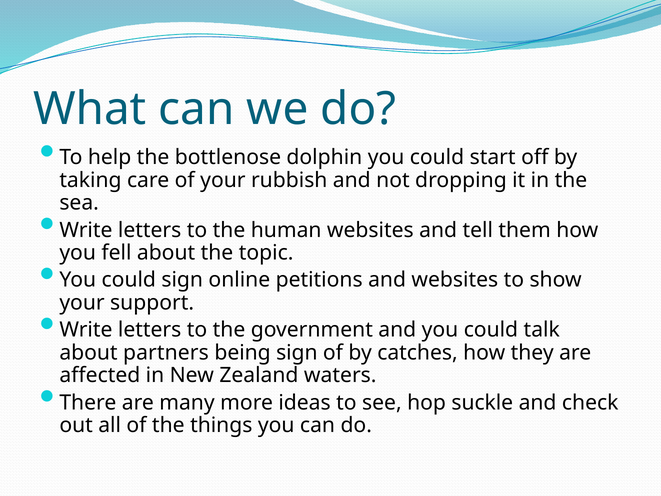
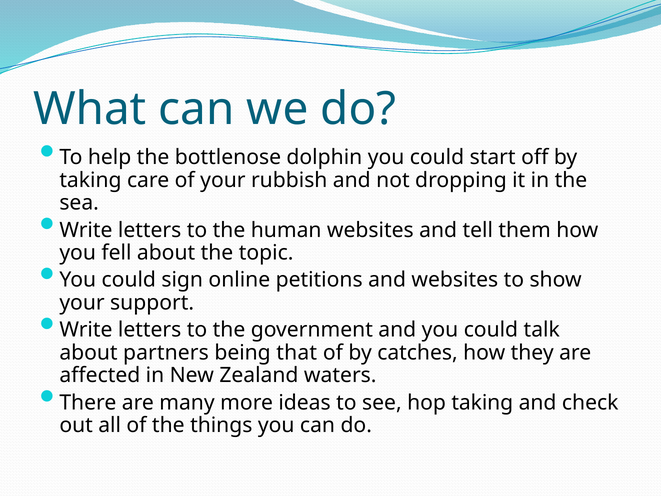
being sign: sign -> that (297, 352)
hop suckle: suckle -> taking (482, 402)
